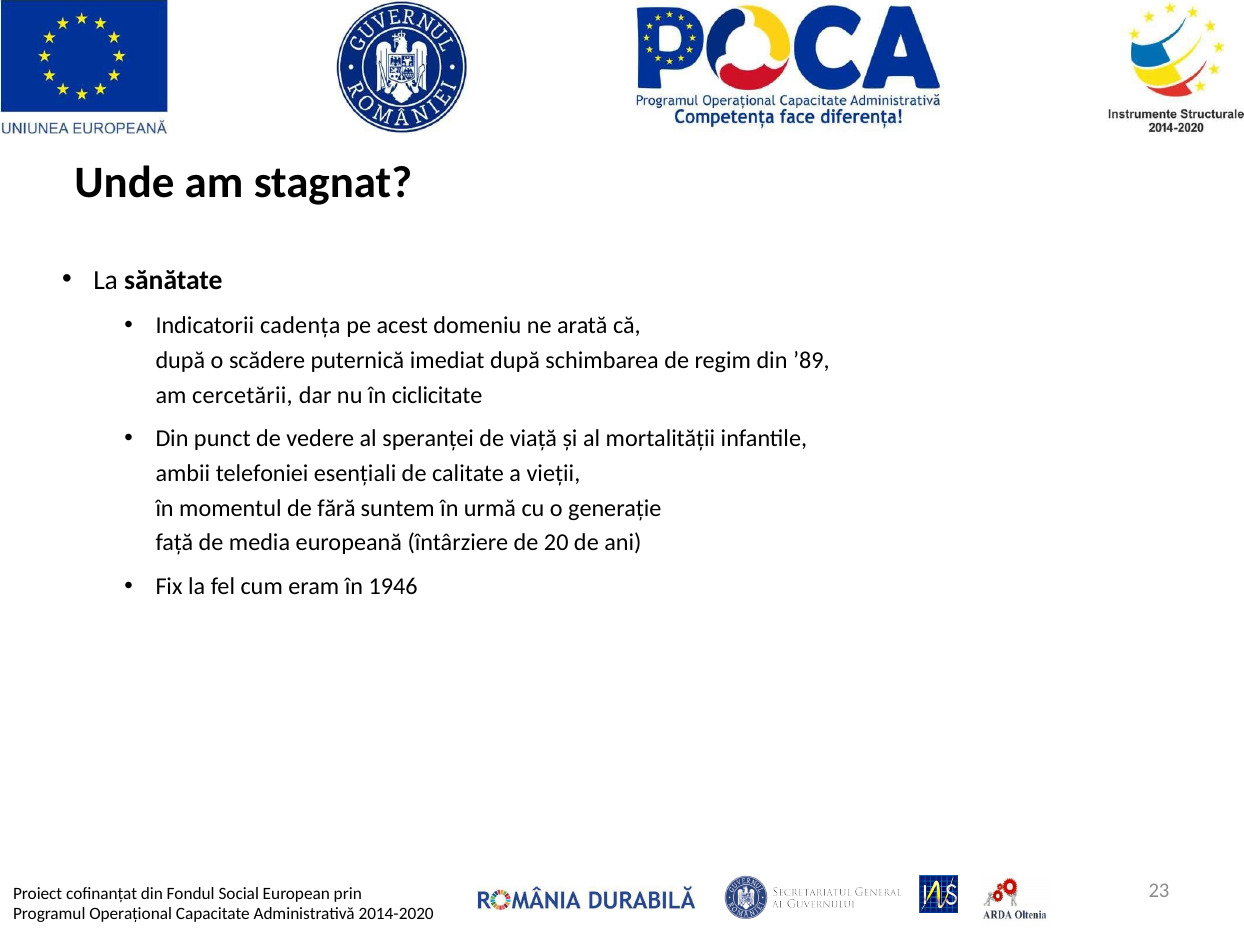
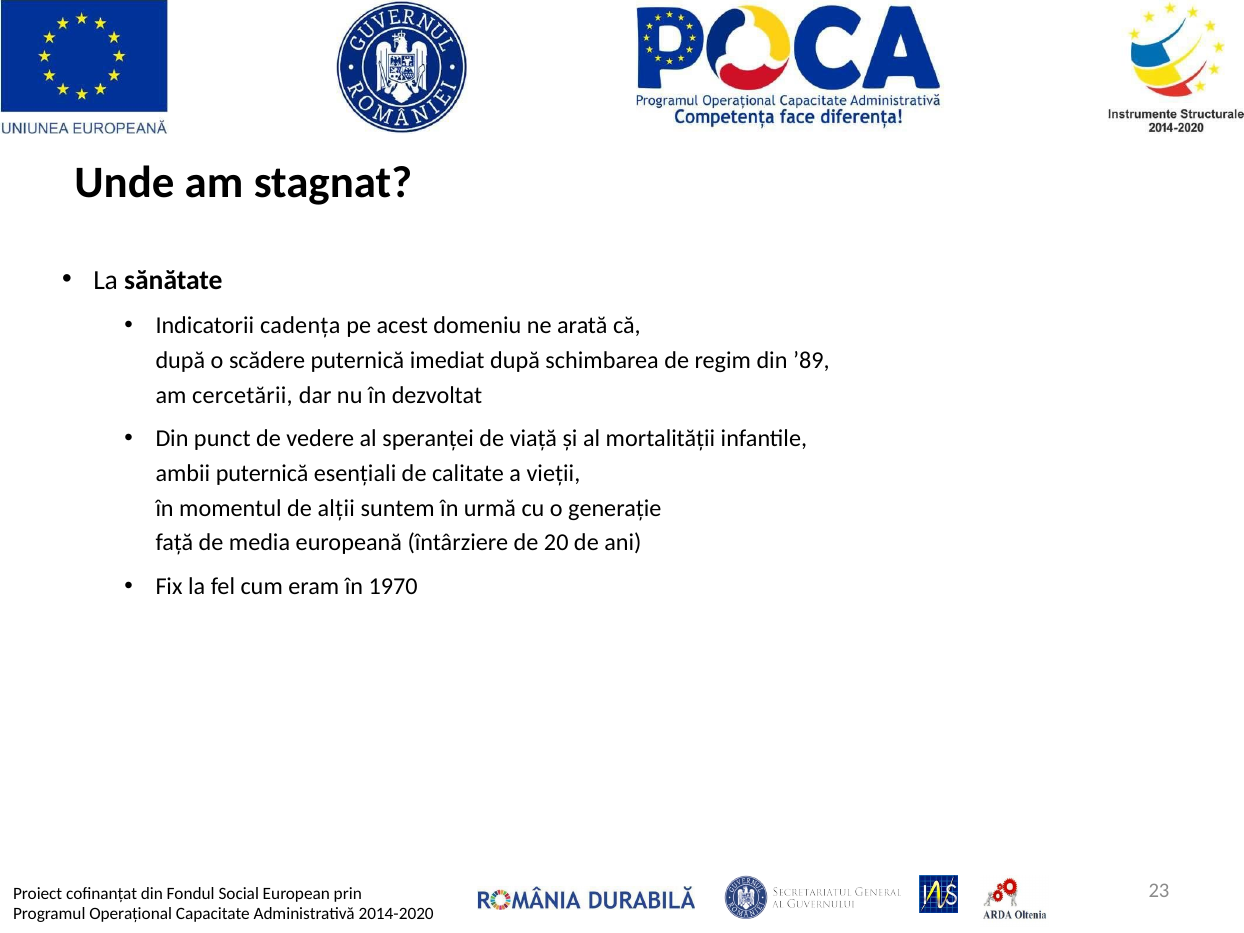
ciclicitate: ciclicitate -> dezvoltat (437, 395)
ambii telefoniei: telefoniei -> puternică (262, 473)
fără: fără -> alții (336, 508)
1946: 1946 -> 1970 (393, 586)
